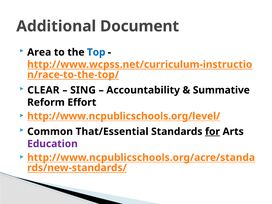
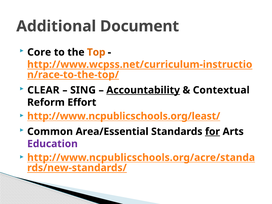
Area: Area -> Core (39, 52)
Top colour: blue -> orange (96, 52)
Accountability underline: none -> present (143, 90)
Summative: Summative -> Contextual (221, 90)
http://www.ncpublicschools.org/level/: http://www.ncpublicschools.org/level/ -> http://www.ncpublicschools.org/least/ (124, 116)
That/Essential: That/Essential -> Area/Essential (112, 132)
